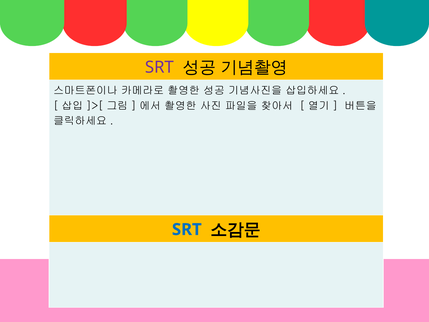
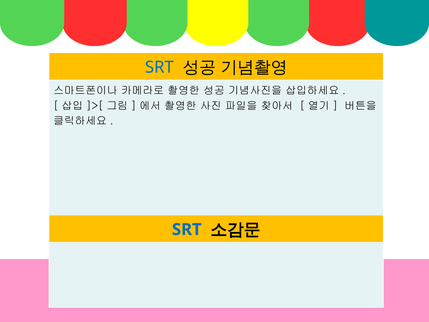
SRT colour: purple -> blue (159, 67)
